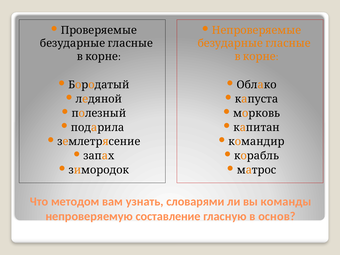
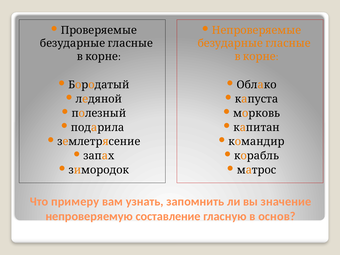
методом: методом -> примеру (75, 202)
словарями: словарями -> запомнить (195, 202)
команды: команды -> значение (286, 202)
